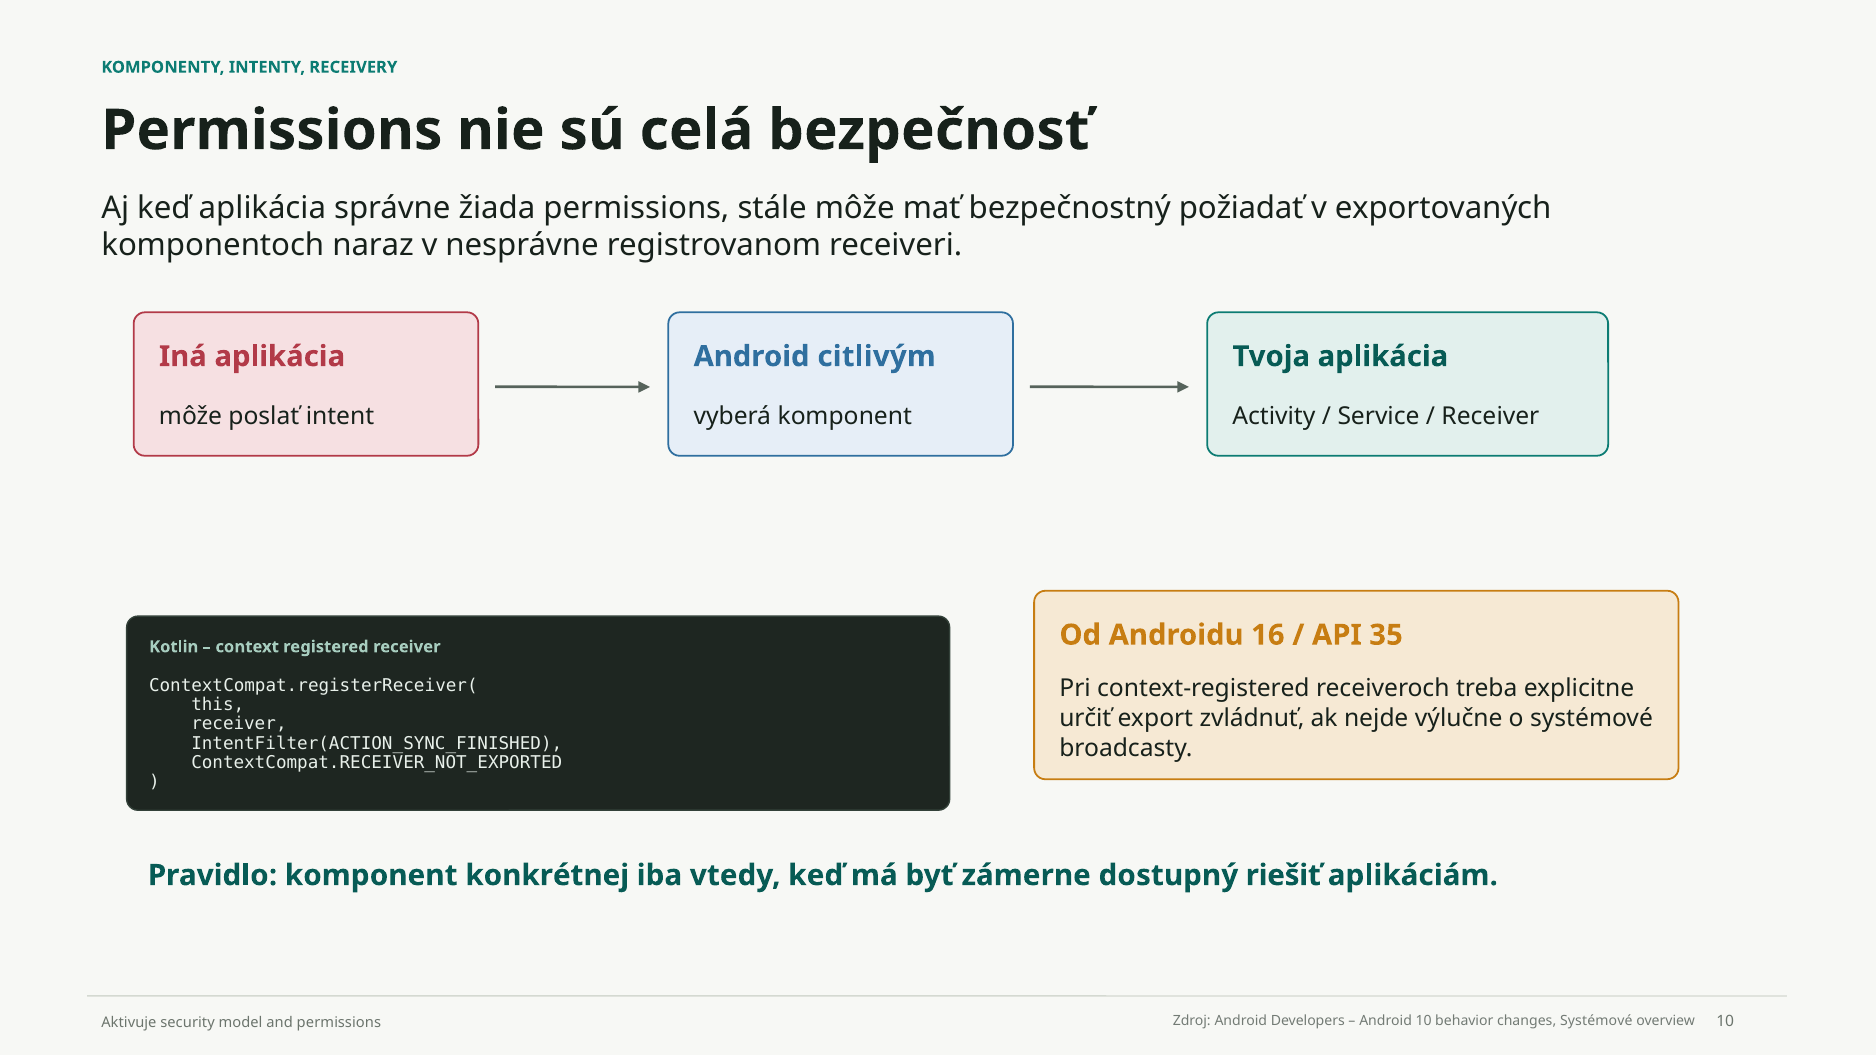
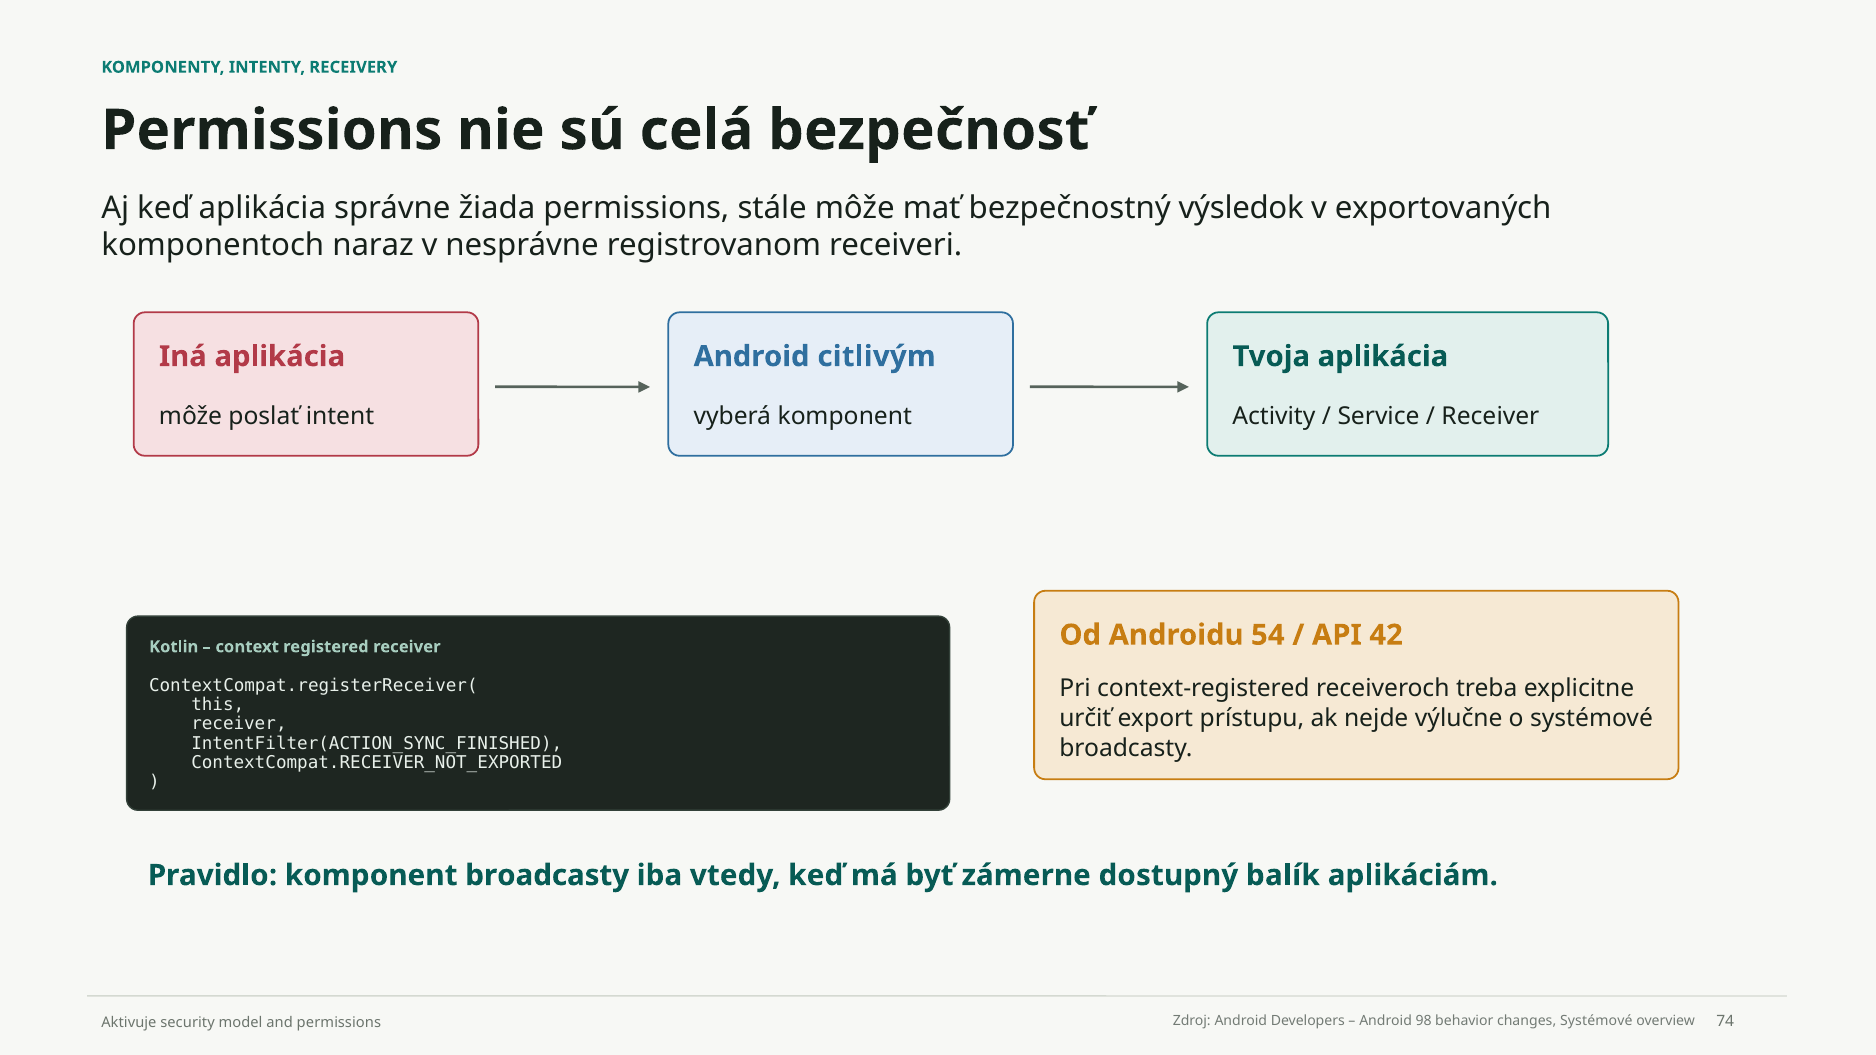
požiadať: požiadať -> výsledok (1241, 208)
16: 16 -> 54 (1268, 635)
35: 35 -> 42 (1386, 635)
zvládnuť: zvládnuť -> prístupu (1252, 719)
komponent konkrétnej: konkrétnej -> broadcasty (547, 876)
riešiť: riešiť -> balík (1283, 876)
Android 10: 10 -> 98 (1424, 1021)
overview 10: 10 -> 74 (1725, 1022)
